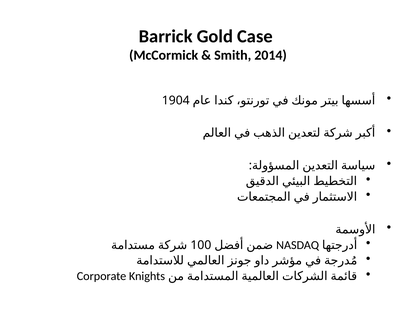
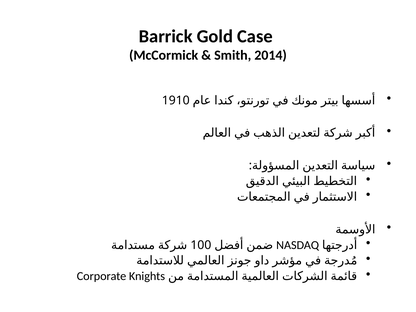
1904: 1904 -> 1910 (176, 100)
